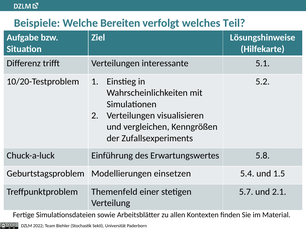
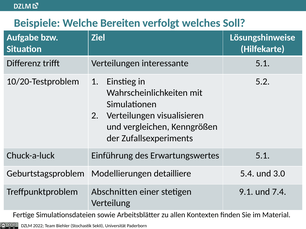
Teil: Teil -> Soll (234, 23)
Erwartungswertes 5.8: 5.8 -> 5.1 (263, 156)
einsetzen: einsetzen -> detailliere (172, 174)
1.5: 1.5 -> 3.0 (279, 174)
Themenfeld: Themenfeld -> Abschnitten (114, 192)
5.7: 5.7 -> 9.1 (246, 192)
2.1: 2.1 -> 7.4 (279, 192)
